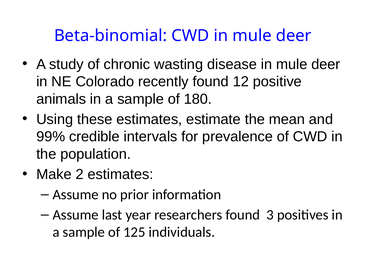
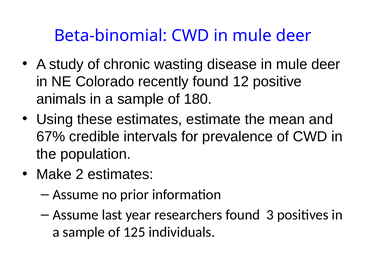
99%: 99% -> 67% (51, 137)
